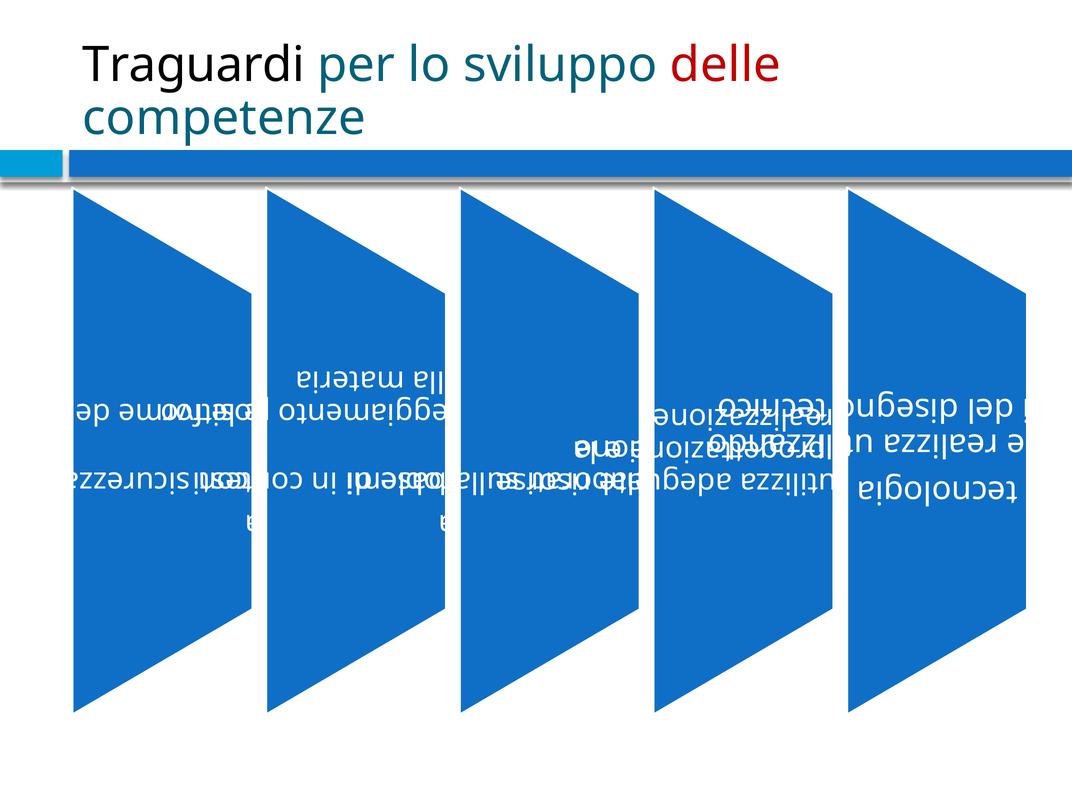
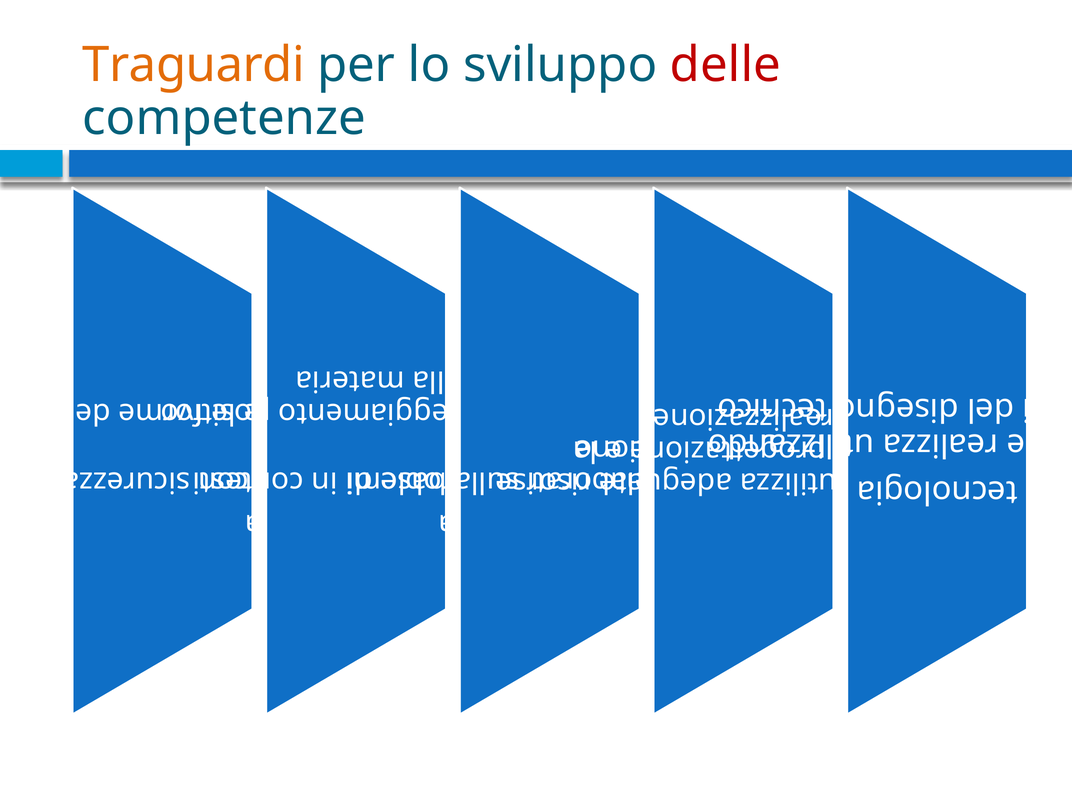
Traguardi colour: black -> orange (194, 65)
